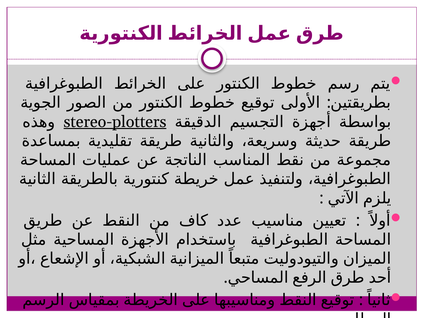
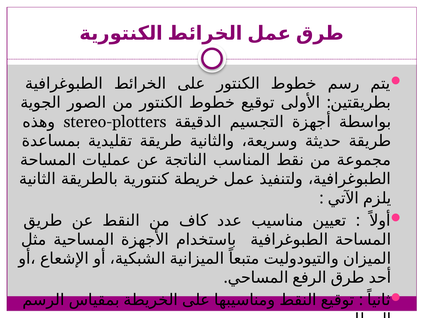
stereo-plotters underline: present -> none (115, 122)
